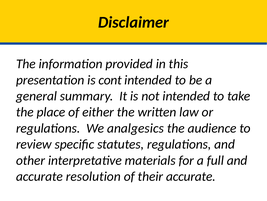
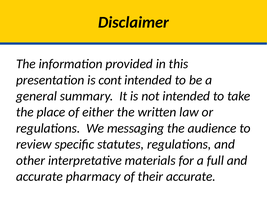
analgesics: analgesics -> messaging (136, 128)
resolution: resolution -> pharmacy (93, 176)
